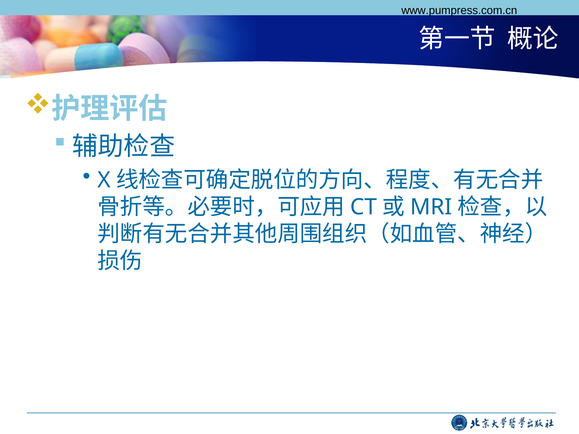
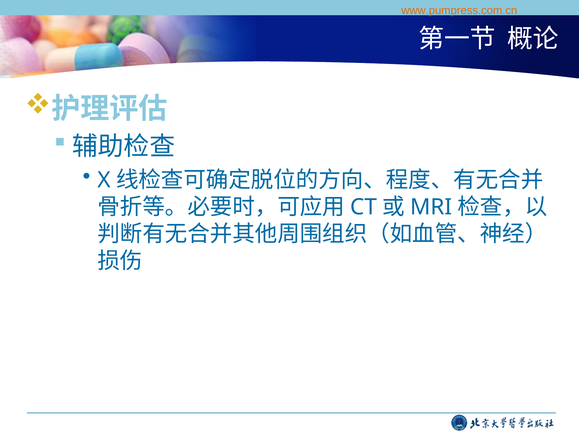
www.pumpress.com.cn colour: black -> orange (459, 10)
